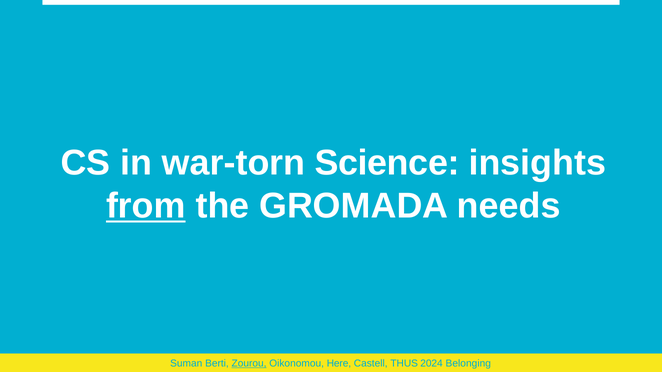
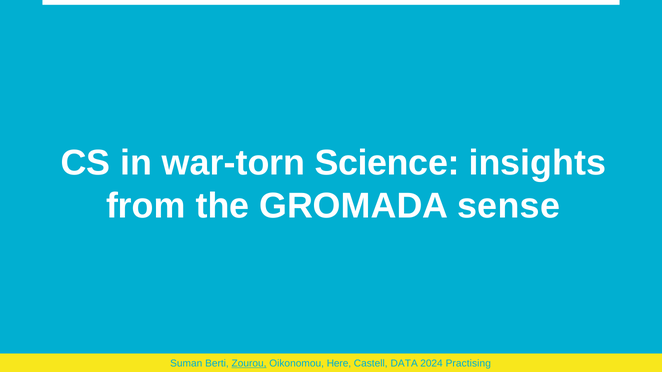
from underline: present -> none (146, 206)
needs: needs -> sense (509, 206)
THUS: THUS -> DATA (404, 364)
Belonging: Belonging -> Practising (468, 364)
